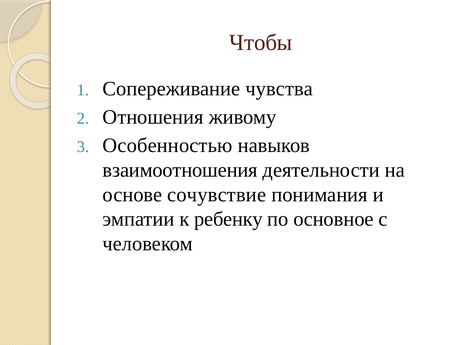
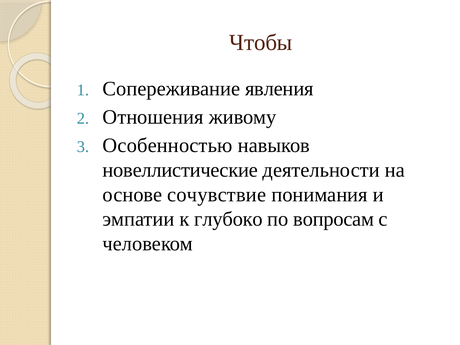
чувства: чувства -> явления (279, 89)
взаимоотношения: взаимоотношения -> новеллистические (180, 170)
ребенку: ребенку -> глубоко (228, 219)
основное: основное -> вопросам (334, 219)
